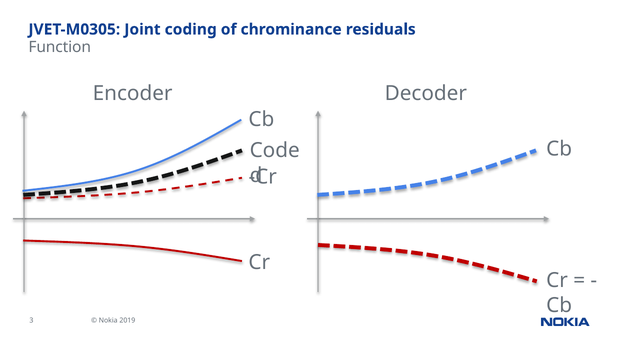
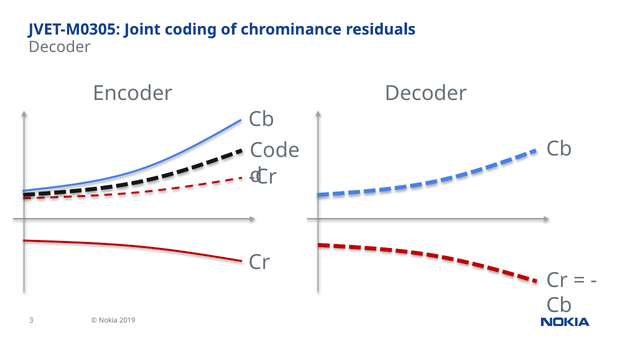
Function: Function -> Decoder (60, 47)
